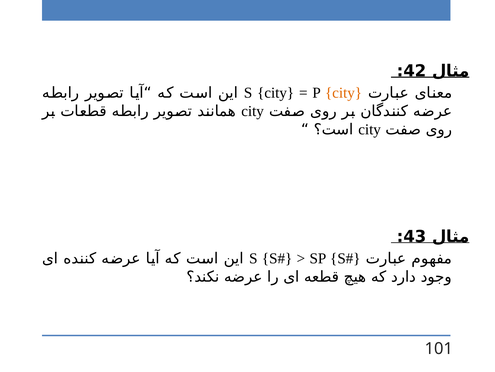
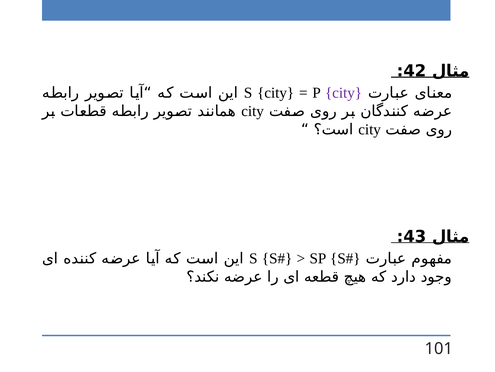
city colour: orange -> purple (344, 93)
